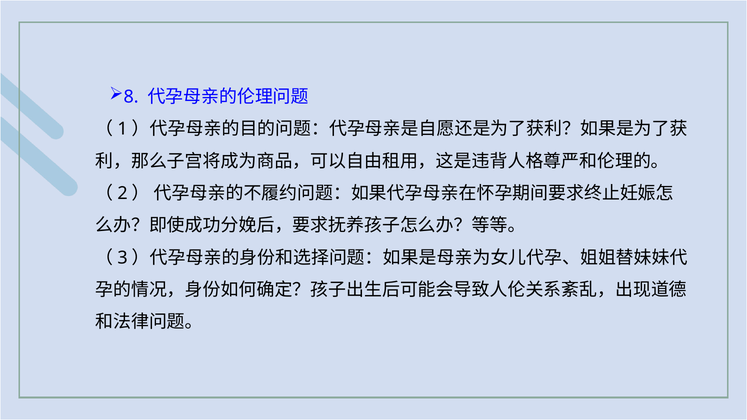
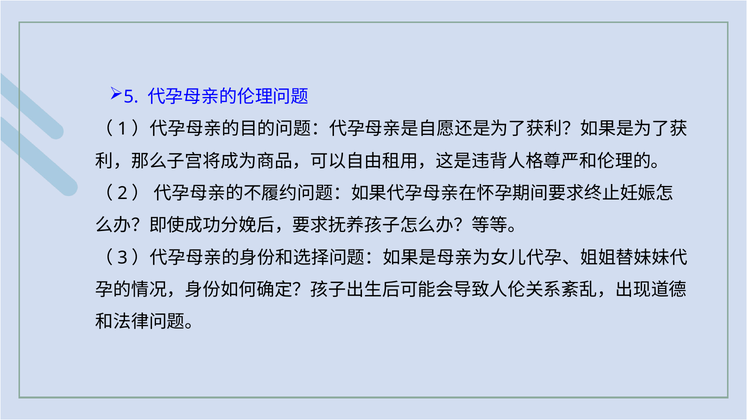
8: 8 -> 5 (131, 97)
